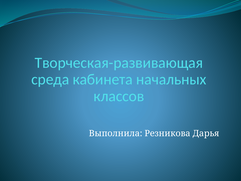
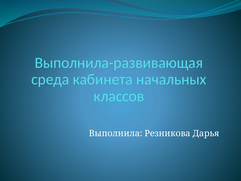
Творческая-развивающая: Творческая-развивающая -> Выполнила-развивающая (119, 63)
